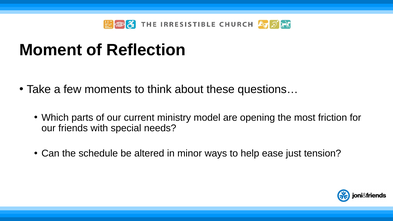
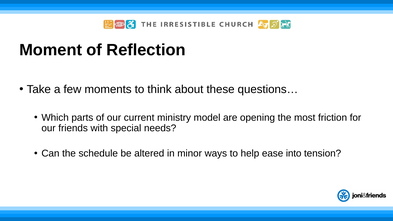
just: just -> into (294, 153)
